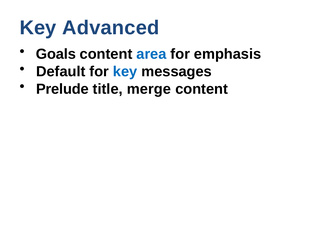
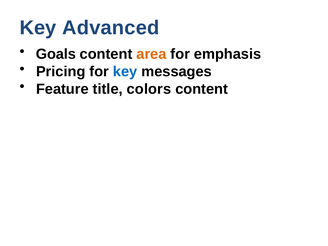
area colour: blue -> orange (151, 54)
Default: Default -> Pricing (61, 72)
Prelude: Prelude -> Feature (62, 89)
merge: merge -> colors (149, 89)
